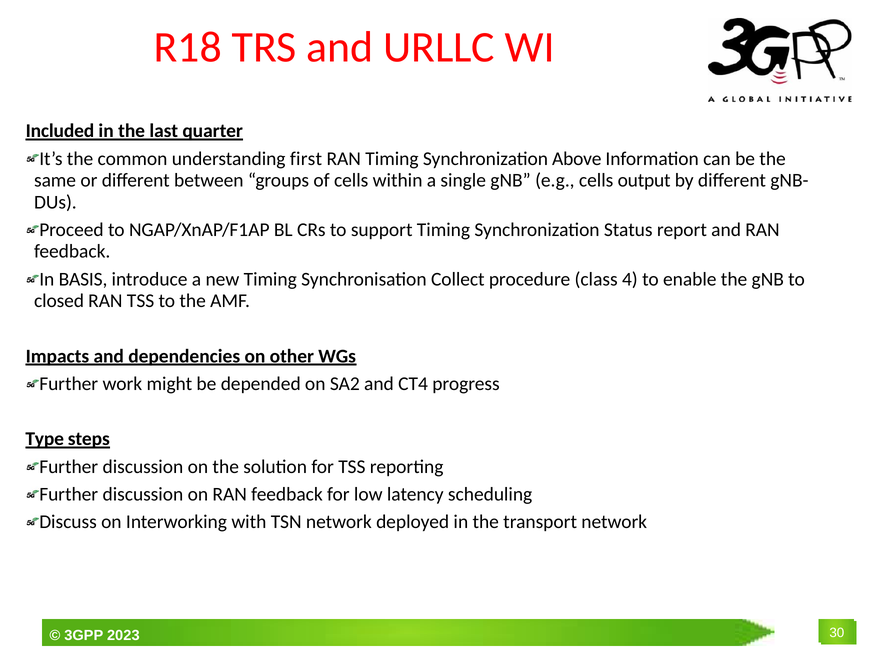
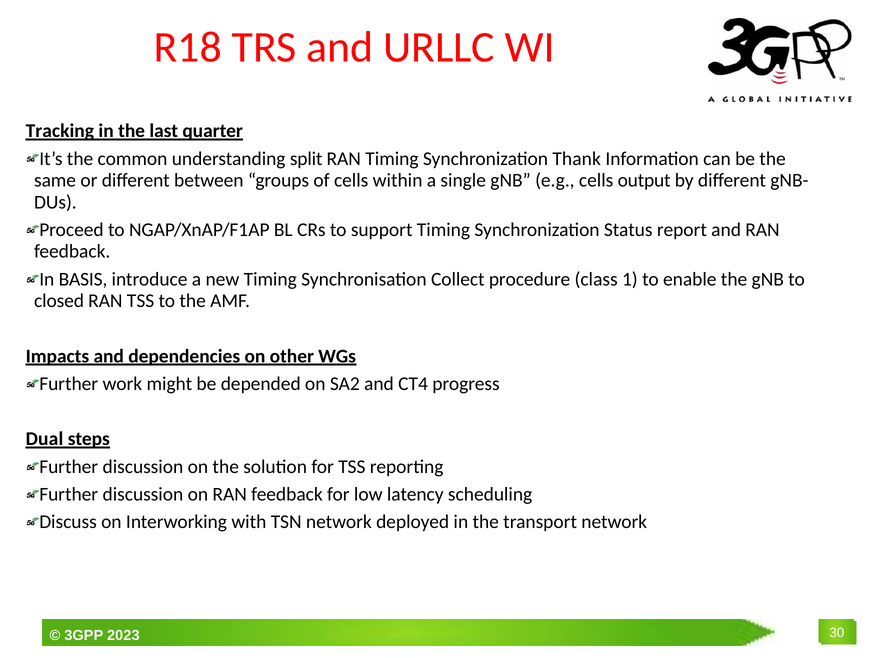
Included: Included -> Tracking (60, 131)
first: first -> split (306, 159)
Above: Above -> Thank (577, 159)
4: 4 -> 1 (630, 279)
Type: Type -> Dual (44, 439)
